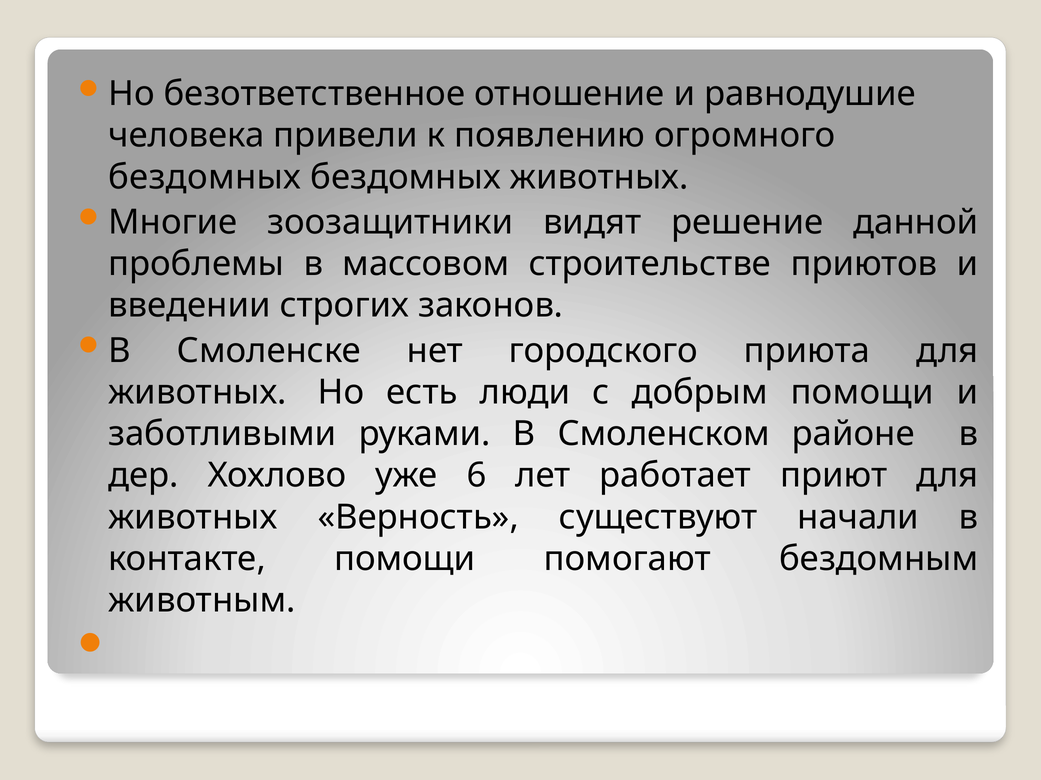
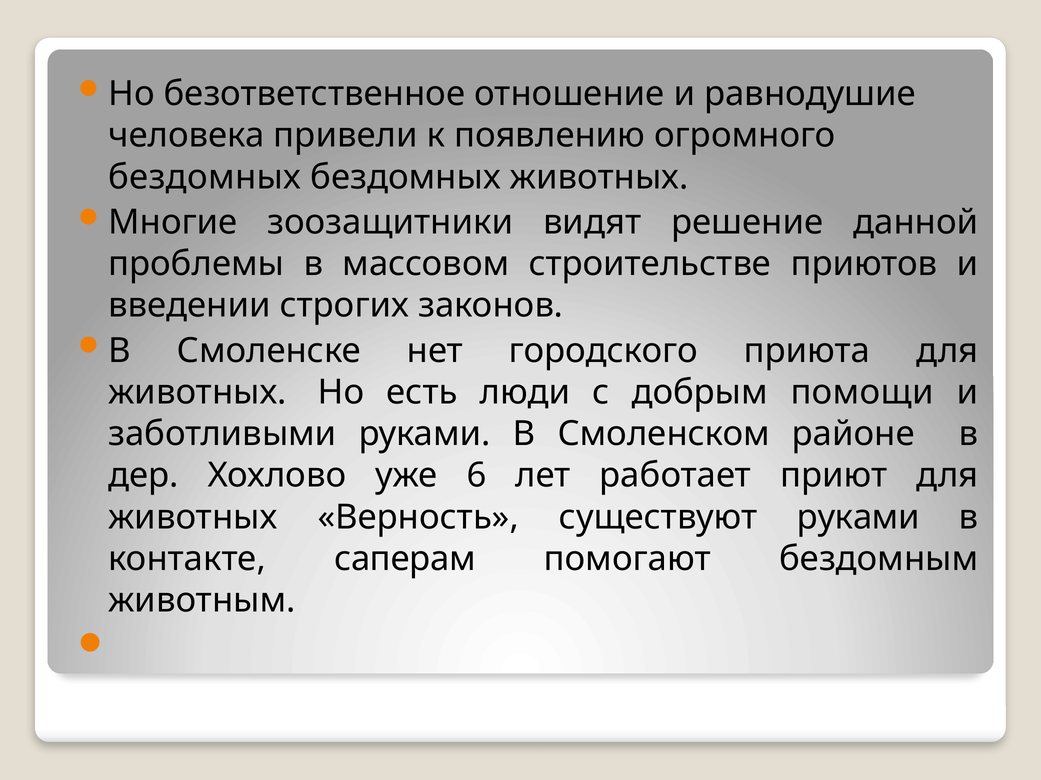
существуют начали: начали -> руками (858, 518)
контакте помощи: помощи -> саперам (405, 559)
